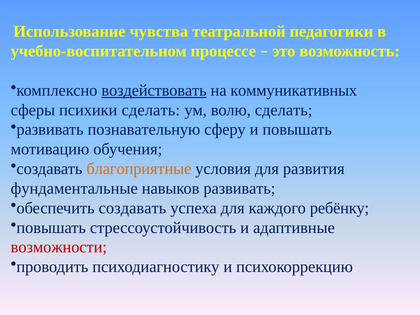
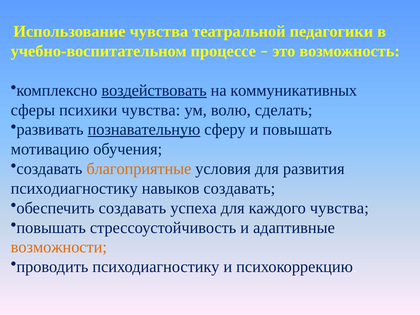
психики сделать: сделать -> чувства (151, 110)
познавательную underline: none -> present (144, 130)
фундаментальные: фундаментальные -> психодиагностику (74, 188)
навыков развивать: развивать -> создавать (239, 188)
каждого ребёнку: ребёнку -> чувства (339, 208)
возможности colour: red -> orange (59, 247)
